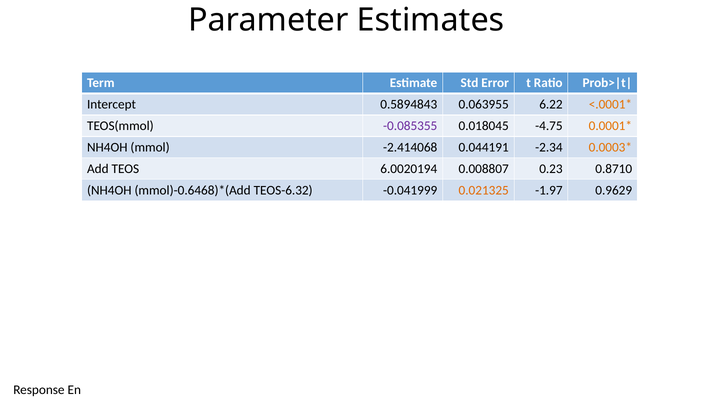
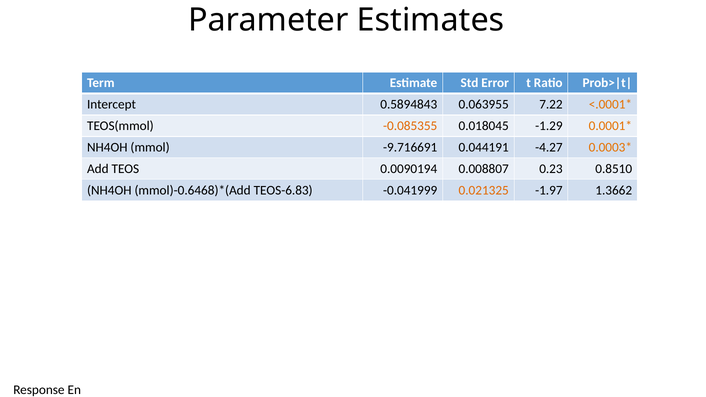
6.22: 6.22 -> 7.22 (551, 104)
-0.085355 colour: purple -> orange (410, 126)
-4.75: -4.75 -> -1.29 (549, 126)
-2.414068: -2.414068 -> -9.716691 (410, 147)
-2.34: -2.34 -> -4.27 (549, 147)
6.0020194: 6.0020194 -> 0.0090194 (409, 169)
0.8710: 0.8710 -> 0.8510 (614, 169)
TEOS-6.32: TEOS-6.32 -> TEOS-6.83 (283, 190)
0.9629: 0.9629 -> 1.3662 (614, 190)
